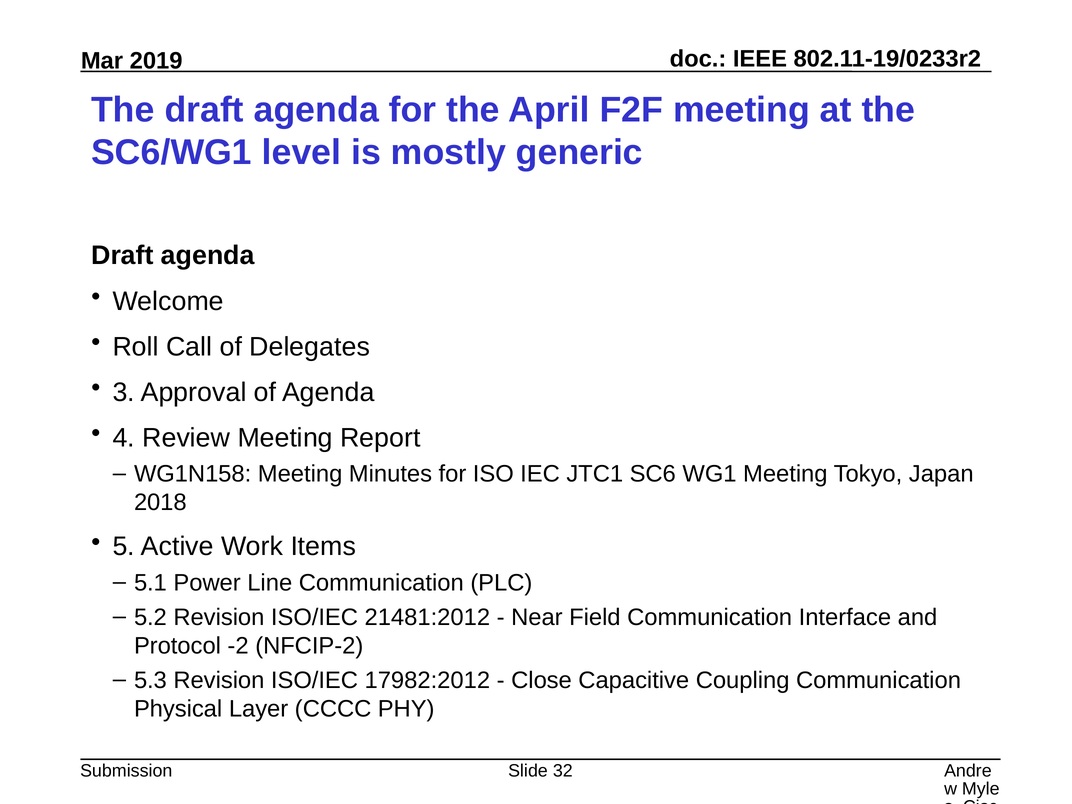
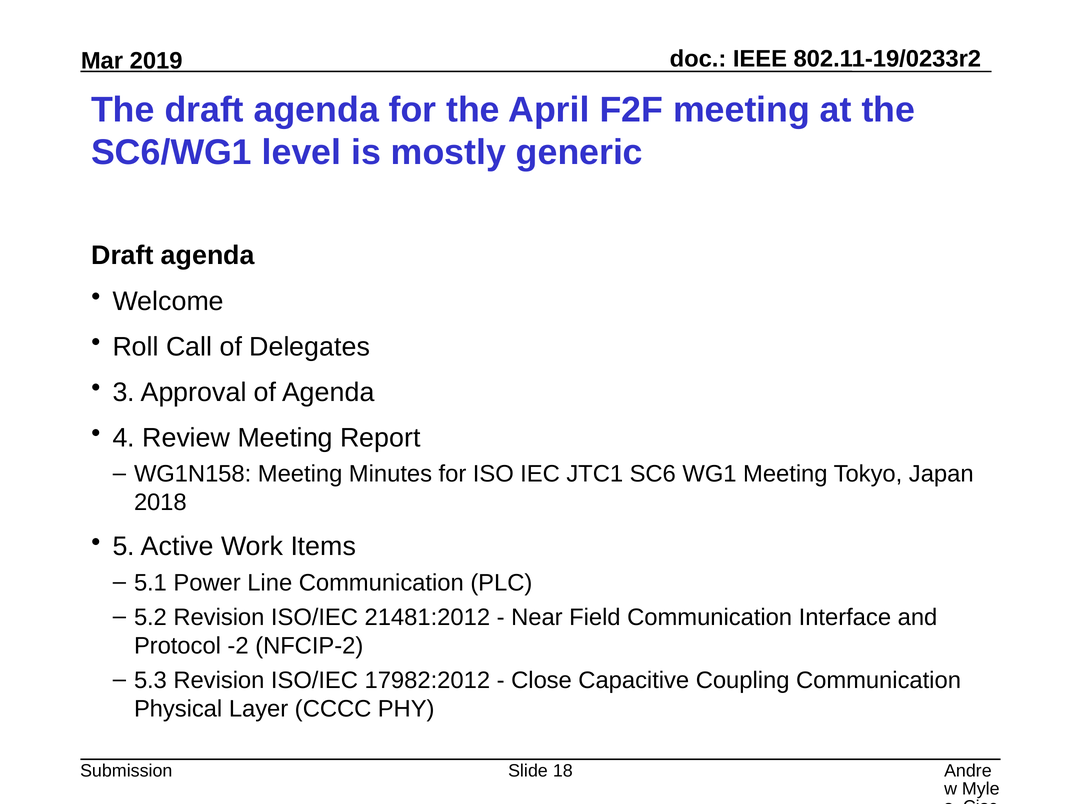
32: 32 -> 18 (563, 771)
